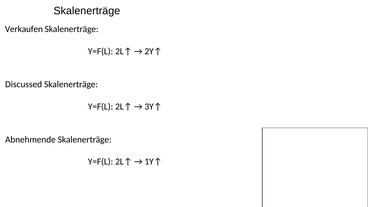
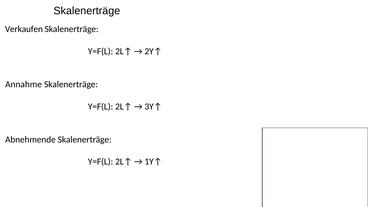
Discussed: Discussed -> Annahme (24, 84)
